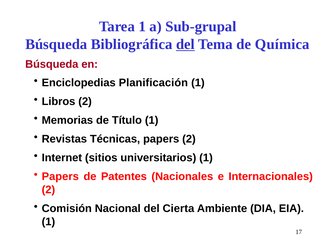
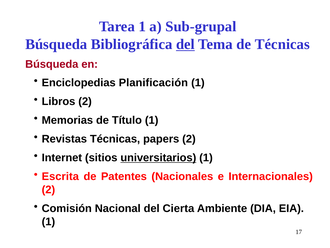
de Química: Química -> Técnicas (282, 44)
universitarios underline: none -> present (158, 157)
Papers: Papers -> Escrita (60, 176)
